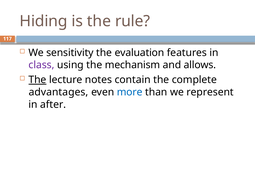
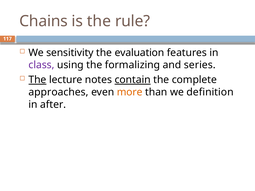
Hiding: Hiding -> Chains (44, 21)
mechanism: mechanism -> formalizing (132, 65)
allows: allows -> series (200, 65)
contain underline: none -> present (133, 80)
advantages: advantages -> approaches (59, 92)
more colour: blue -> orange (130, 92)
represent: represent -> definition (210, 92)
